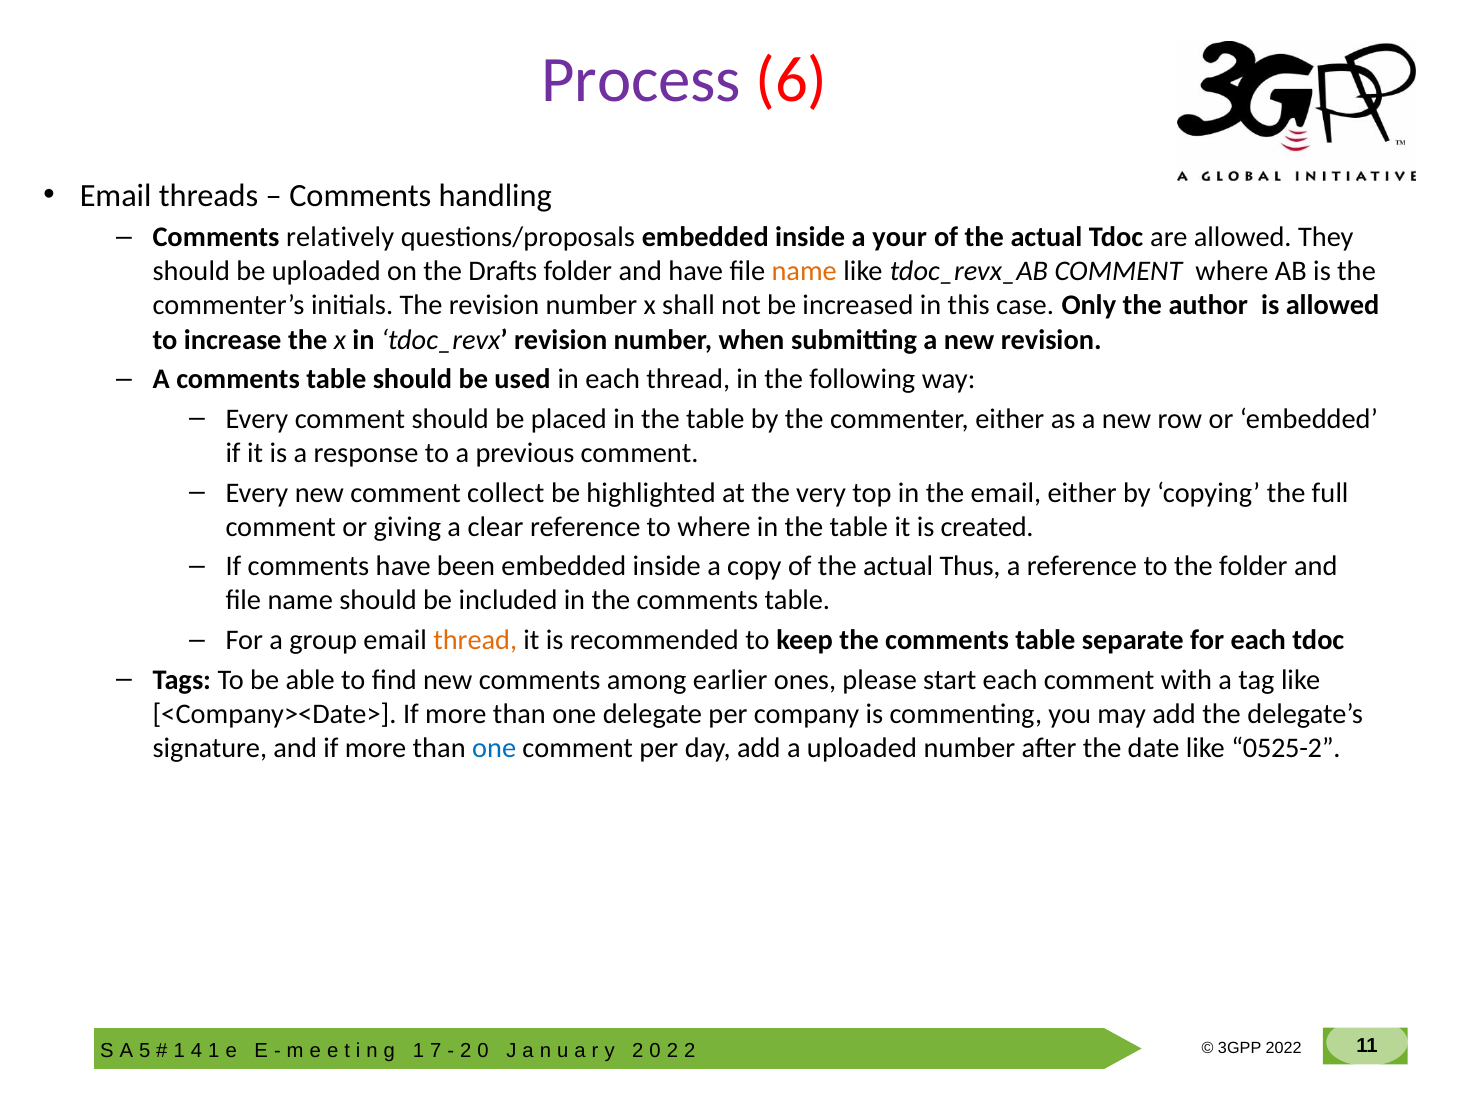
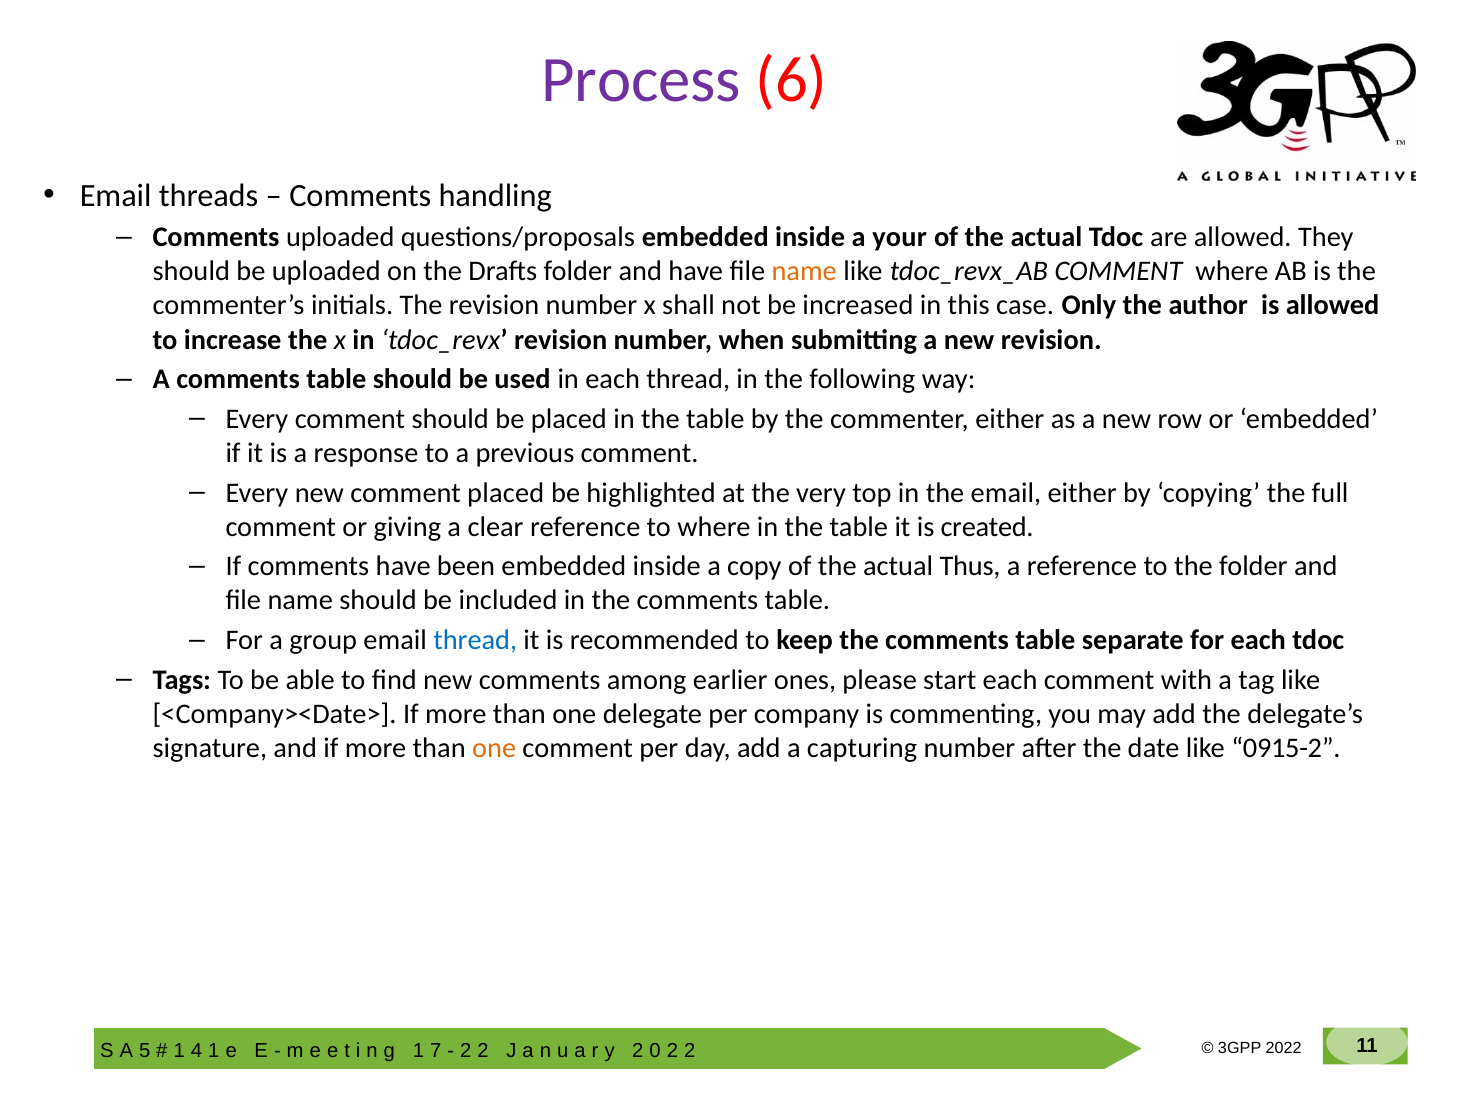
Comments relatively: relatively -> uploaded (340, 238)
comment collect: collect -> placed (506, 493)
thread colour: orange -> blue (475, 641)
one colour: blue -> orange (494, 748)
a uploaded: uploaded -> capturing (862, 748)
0525-2: 0525-2 -> 0915-2 (1286, 748)
0: 0 -> 2 (483, 1051)
